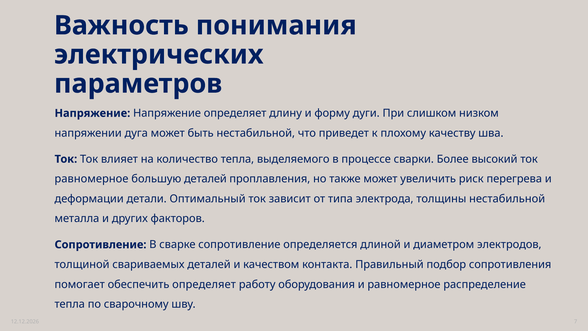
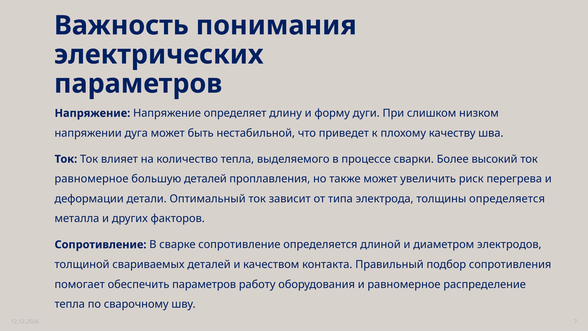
толщины нестабильной: нестабильной -> определяется (507, 199)
обеспечить определяет: определяет -> параметров (204, 284)
